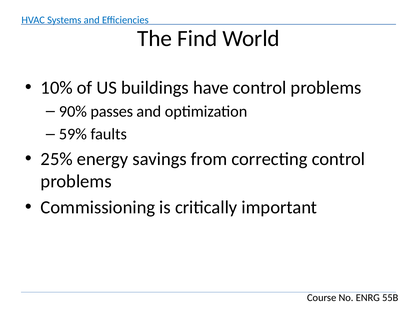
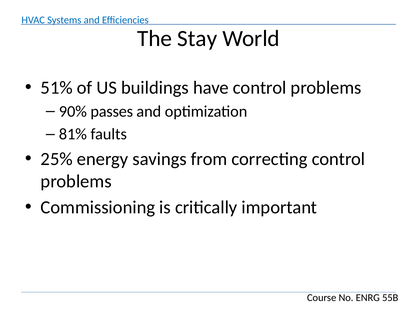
Find: Find -> Stay (197, 38)
10%: 10% -> 51% (57, 87)
59%: 59% -> 81% (73, 134)
